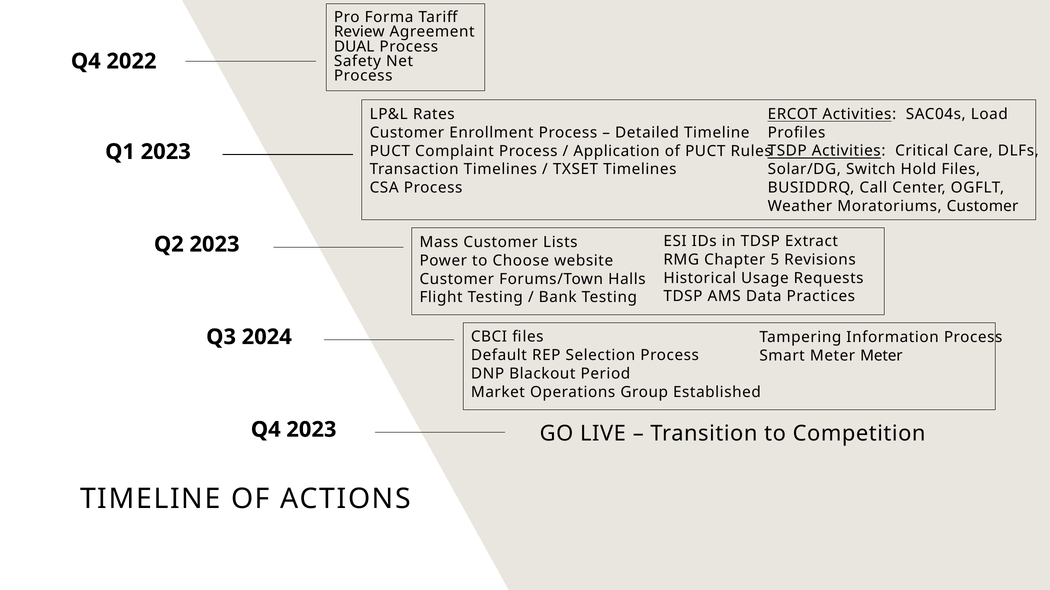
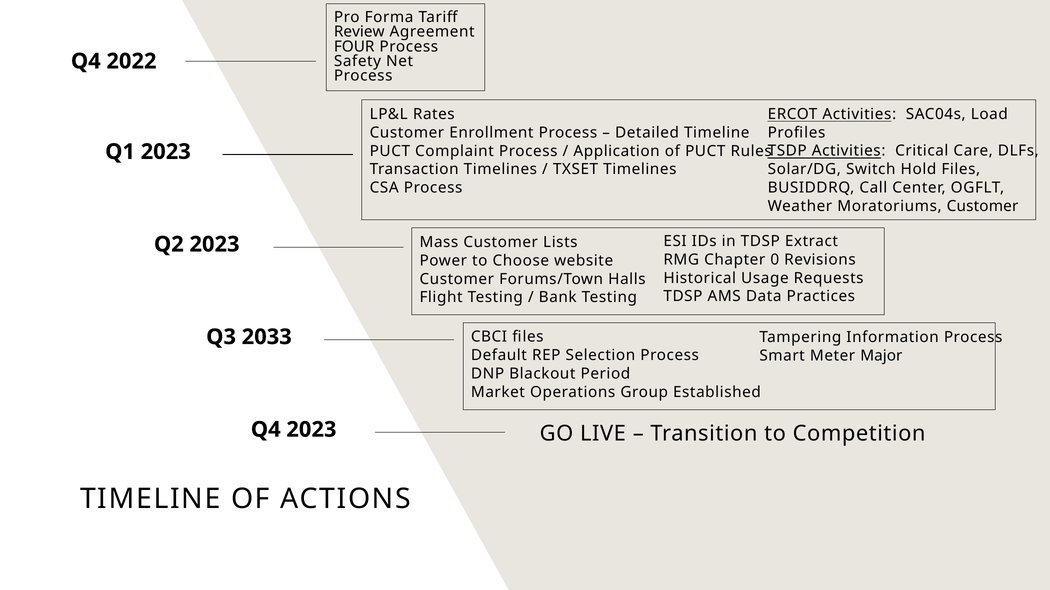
DUAL: DUAL -> FOUR (354, 47)
5: 5 -> 0 (775, 260)
2024: 2024 -> 2033 (267, 337)
Meter Meter: Meter -> Major (881, 356)
